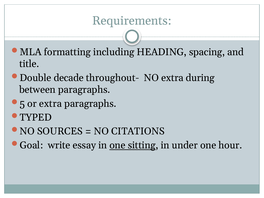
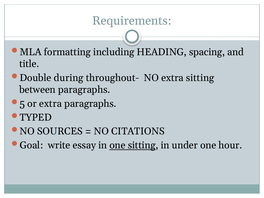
decade: decade -> during (69, 78)
extra during: during -> sitting (200, 78)
